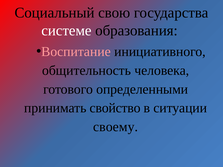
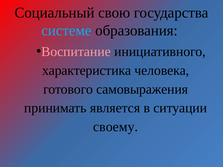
системе colour: white -> light blue (66, 31)
общительность: общительность -> характеристика (87, 71)
определенными: определенными -> самовыражения (142, 89)
свойство: свойство -> является (115, 108)
